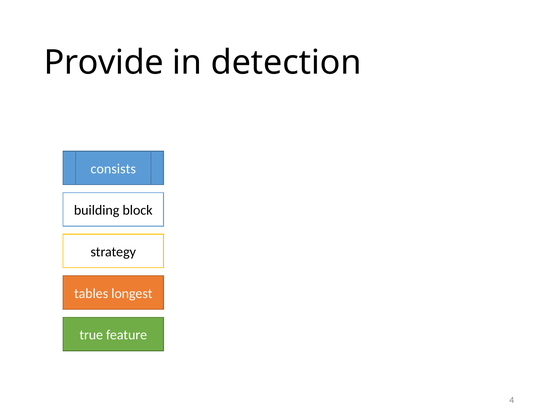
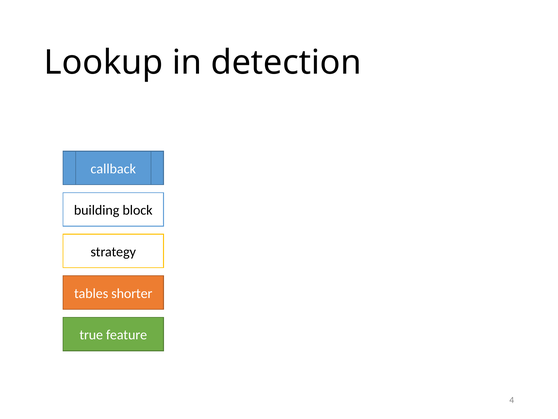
Provide: Provide -> Lookup (104, 62)
consists: consists -> callback (113, 169)
longest: longest -> shorter (132, 293)
